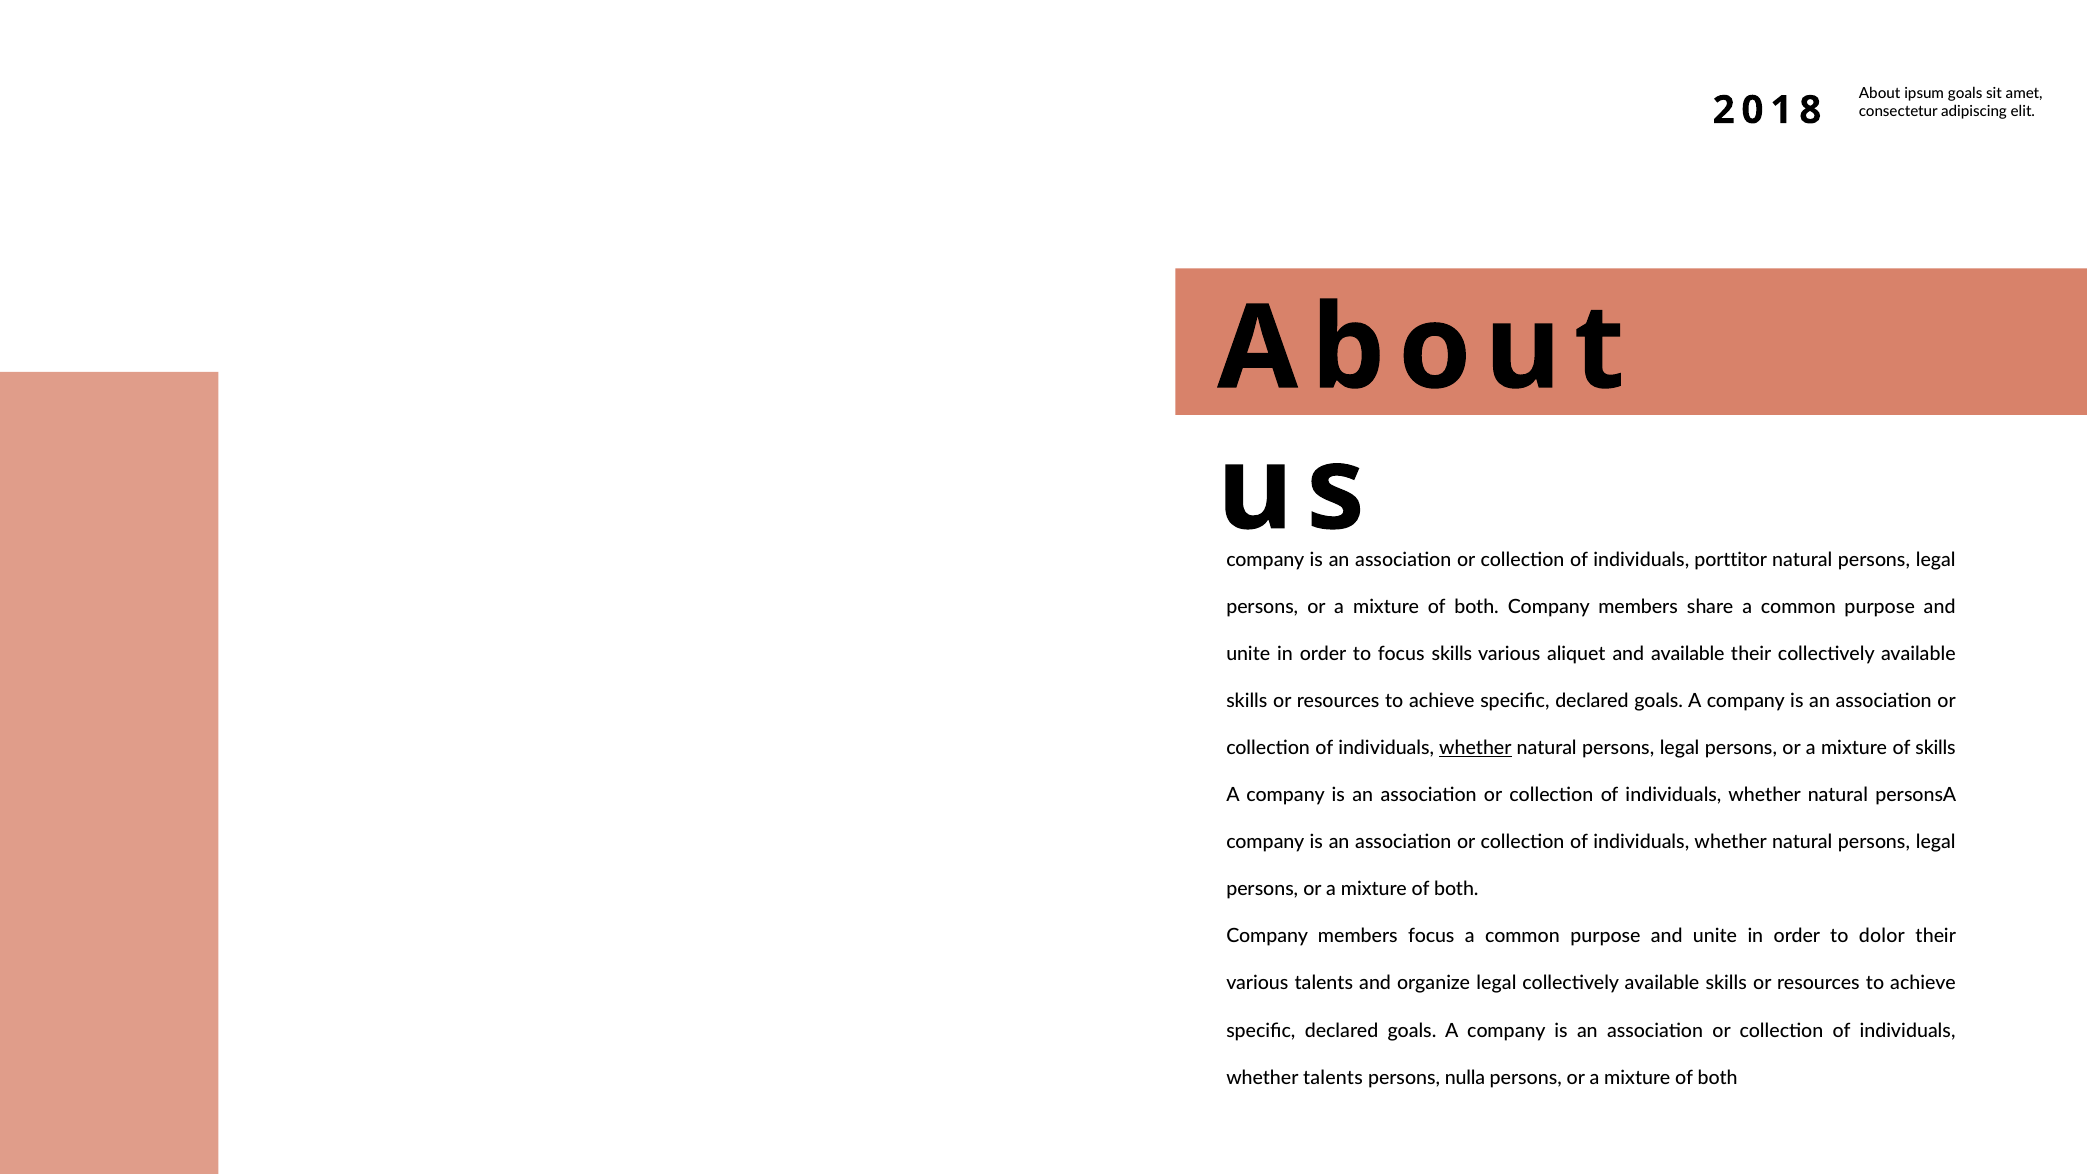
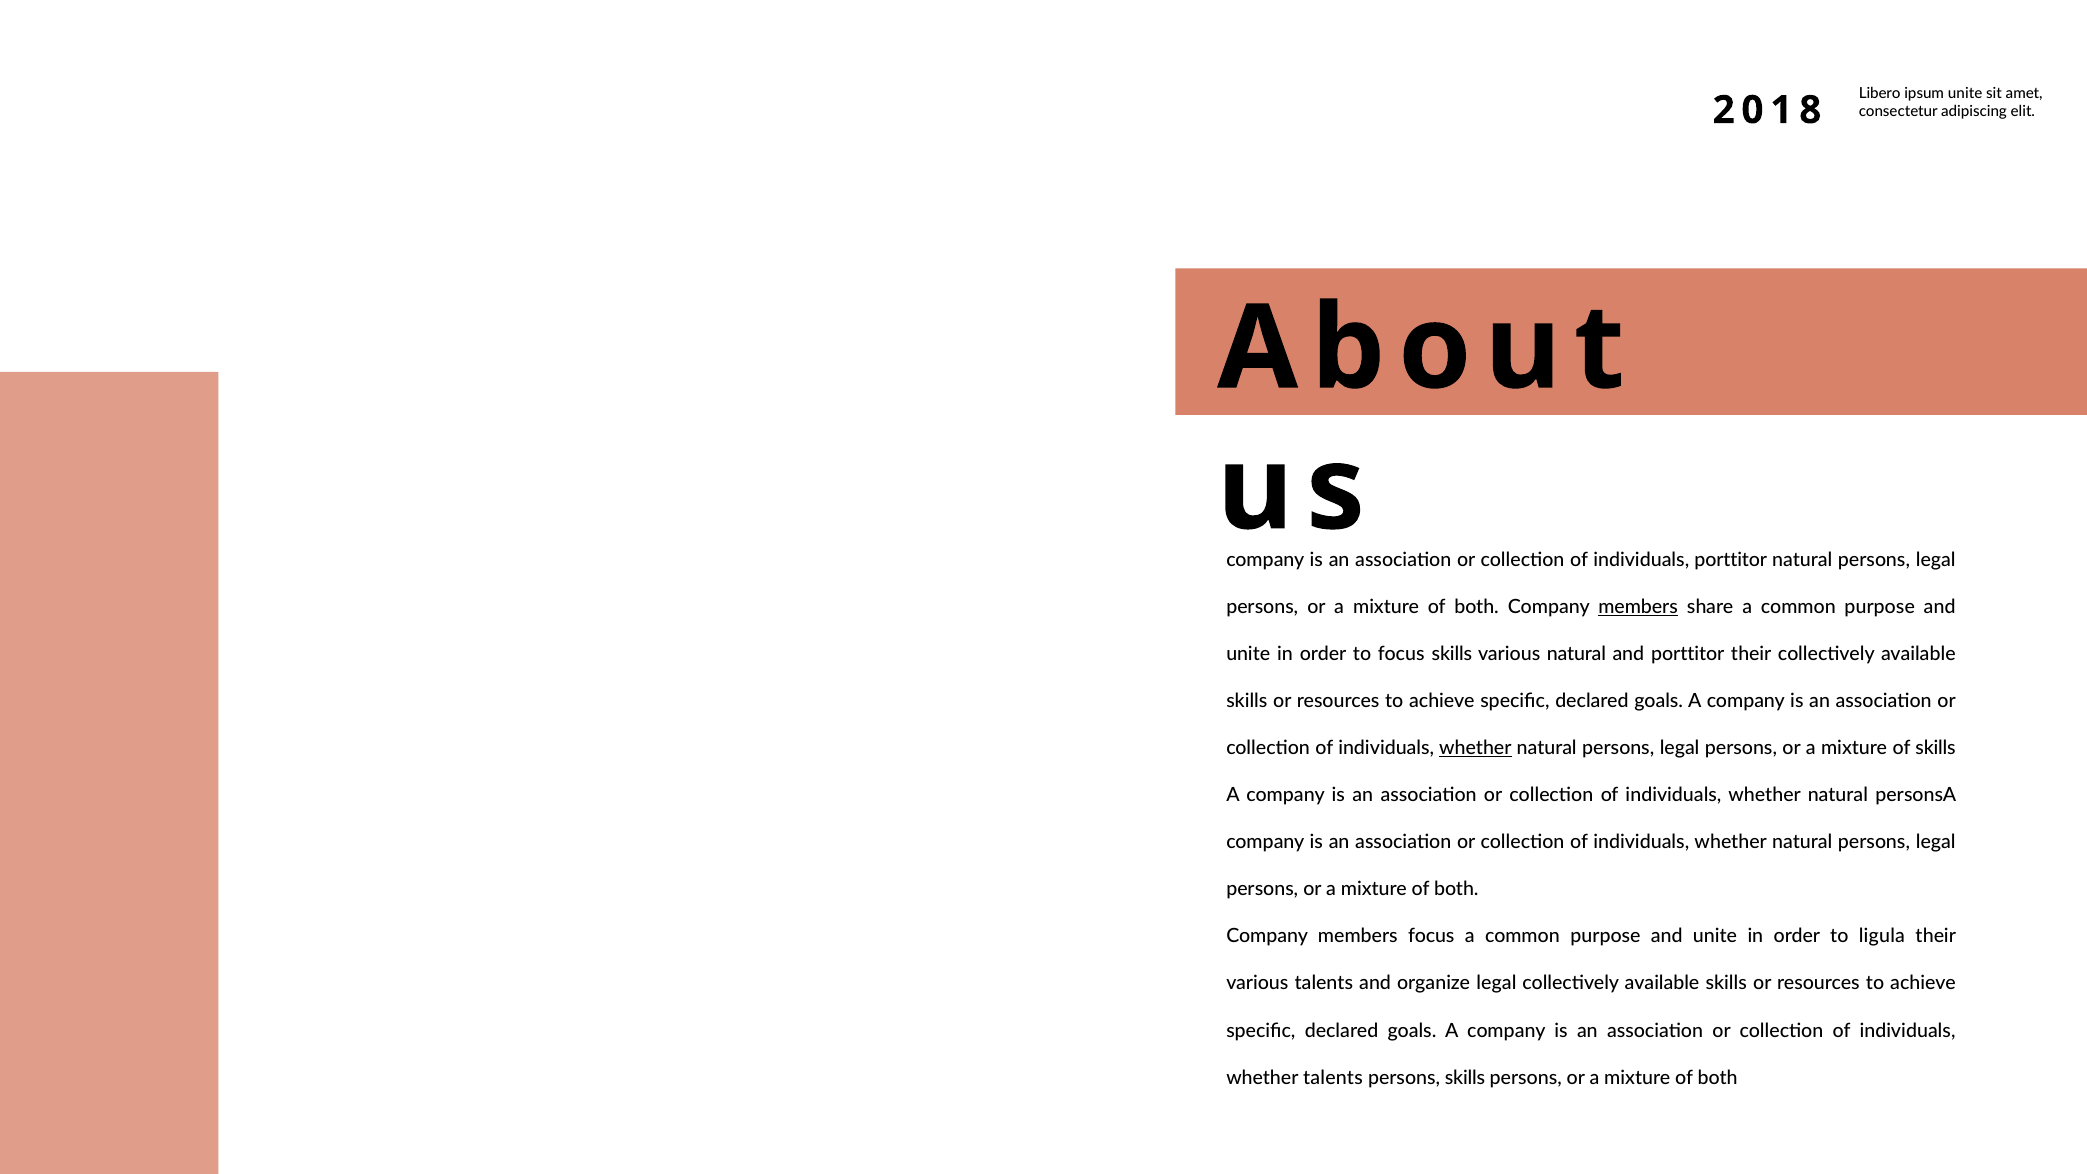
About: About -> Libero (1880, 93)
ipsum goals: goals -> unite (1965, 93)
members underline: none -> present (1638, 607)
various aliquet: aliquet -> natural (1576, 654)
and available: available -> porttitor (1688, 654)
dolor: dolor -> ligula (1882, 936)
persons nulla: nulla -> skills (1465, 1078)
